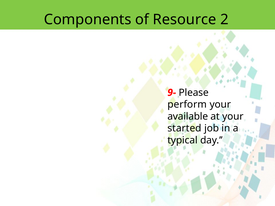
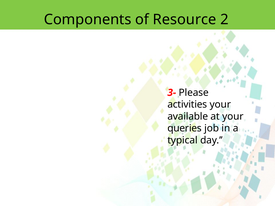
9-: 9- -> 3- (172, 93)
perform: perform -> activities (187, 105)
started: started -> queries (185, 128)
